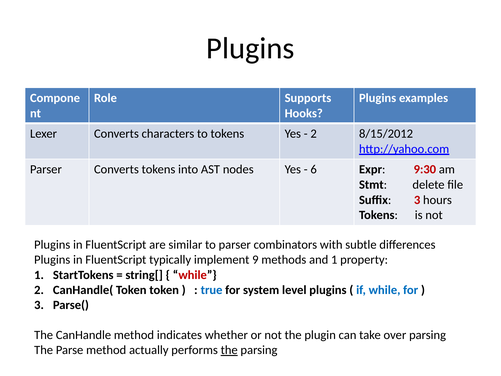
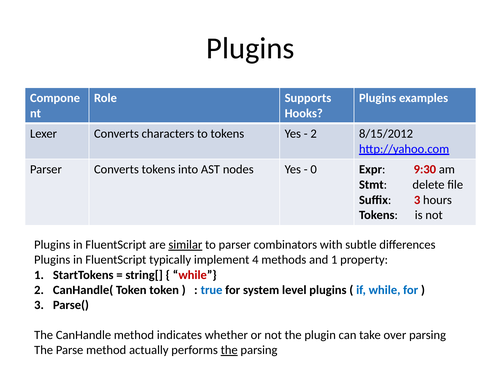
6: 6 -> 0 (314, 169)
similar underline: none -> present (185, 245)
9: 9 -> 4 (255, 260)
